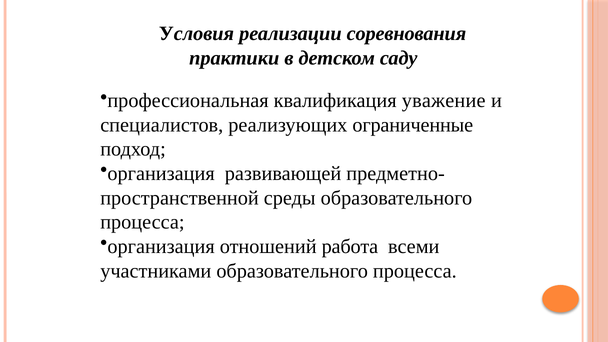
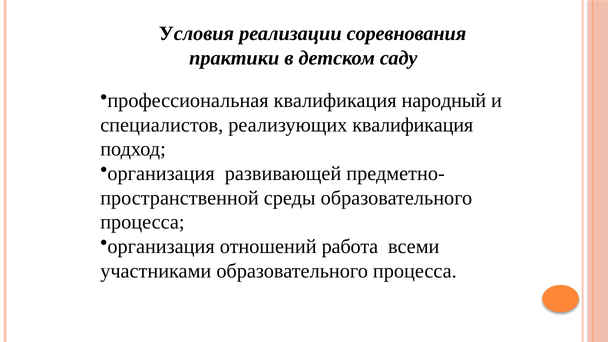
уважение: уважение -> народный (444, 101)
реализующих ограниченные: ограниченные -> квалификация (413, 125)
